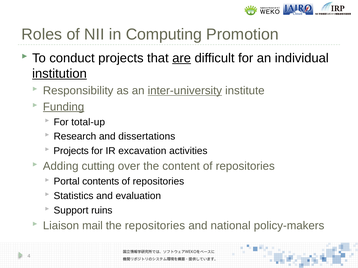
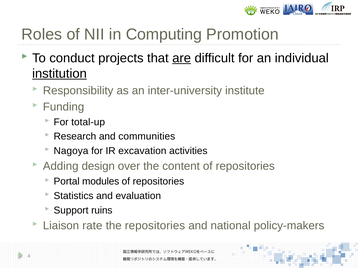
inter-university underline: present -> none (185, 91)
Funding underline: present -> none (64, 107)
dissertations: dissertations -> communities (147, 137)
Projects: Projects -> Nagoya (71, 151)
cutting: cutting -> design (98, 167)
contents: contents -> modules (101, 182)
mail: mail -> rate (92, 226)
